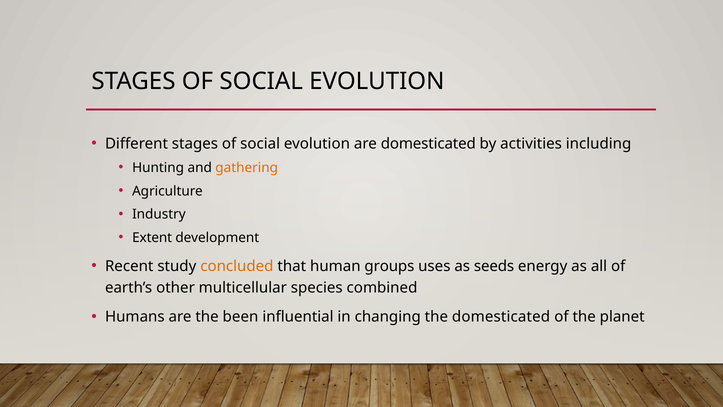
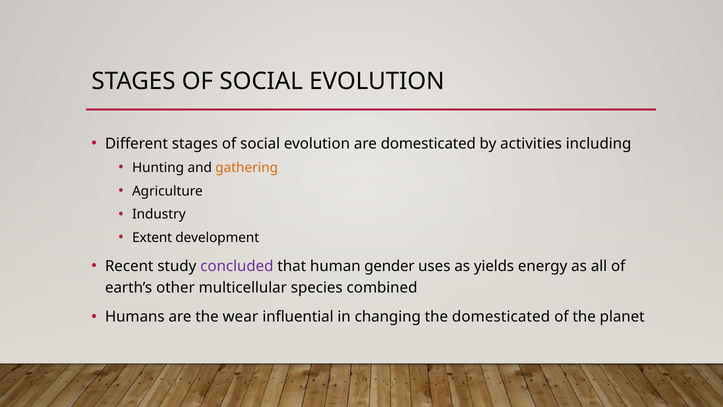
concluded colour: orange -> purple (237, 266)
groups: groups -> gender (389, 266)
seeds: seeds -> yields (494, 266)
been: been -> wear (240, 317)
